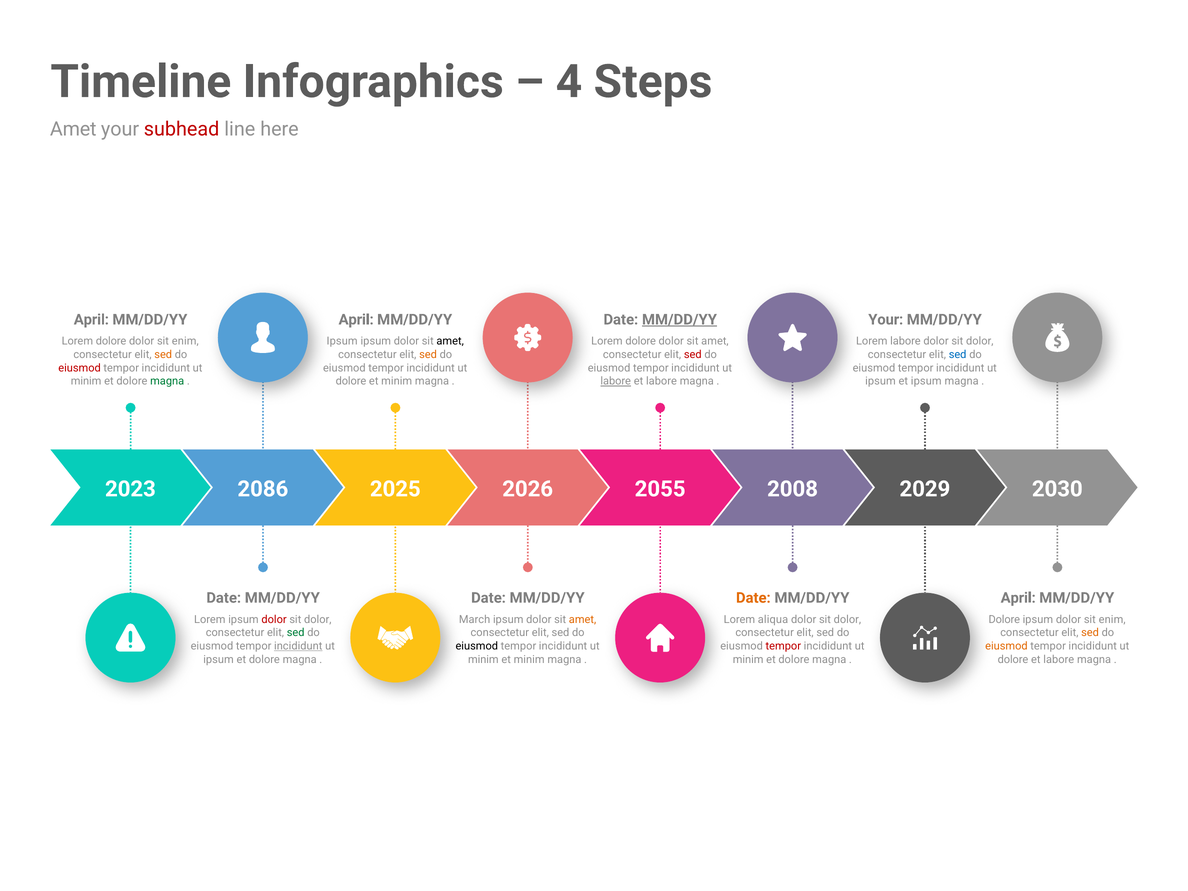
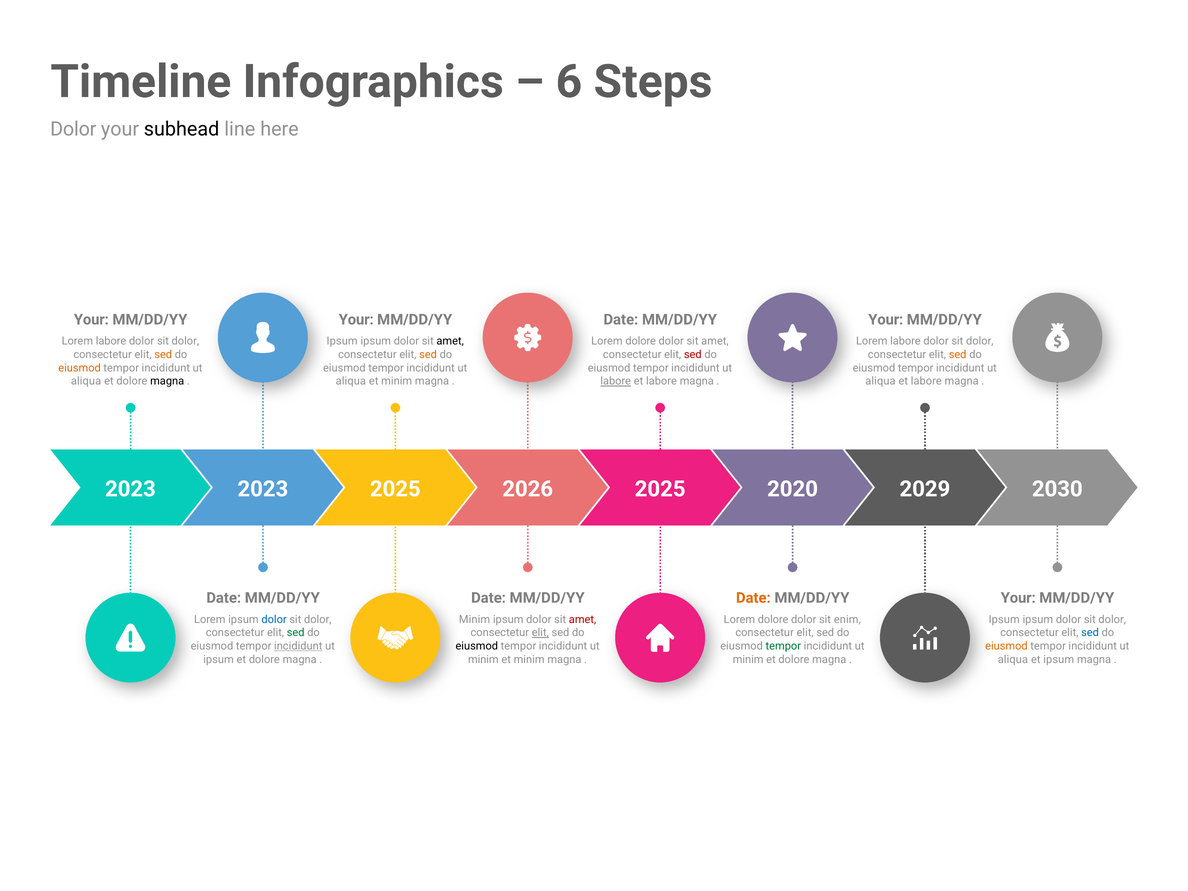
4: 4 -> 6 (569, 82)
Amet: Amet -> Dolor (73, 129)
subhead colour: red -> black (182, 129)
April: April -> Your (91, 320)
April: April -> Your (356, 320)
MM/DD/YY underline: present -> none (679, 320)
dolore: dolore -> labore (111, 341)
enim: enim -> dolor (185, 341)
sed colour: blue -> orange (958, 354)
eiusmod colour: red -> orange (80, 368)
minim: minim -> aliqua (86, 381)
magna colour: green -> black (167, 381)
dolore: dolore -> aliqua (351, 381)
ipsum: ipsum -> aliqua (880, 381)
ipsum: ipsum -> labore (926, 381)
2023 2086: 2086 -> 2023 (263, 489)
2055: 2055 -> 2025 (660, 489)
2008: 2008 -> 2020 (793, 489)
April: April -> Your (1018, 598)
dolor colour: red -> blue (274, 619)
March: March -> Minim (475, 619)
amet colour: orange -> red (583, 619)
aliqua: aliqua -> dolore (773, 619)
dolor: dolor -> enim (847, 619)
Dolore: Dolore -> Ipsum (1004, 619)
enim: enim -> dolor (1112, 619)
elit underline: none -> present (540, 633)
sed colour: orange -> blue (1090, 633)
tempor colour: red -> green (783, 646)
dolore: dolore -> aliqua (1013, 660)
labore: labore -> ipsum (1059, 660)
